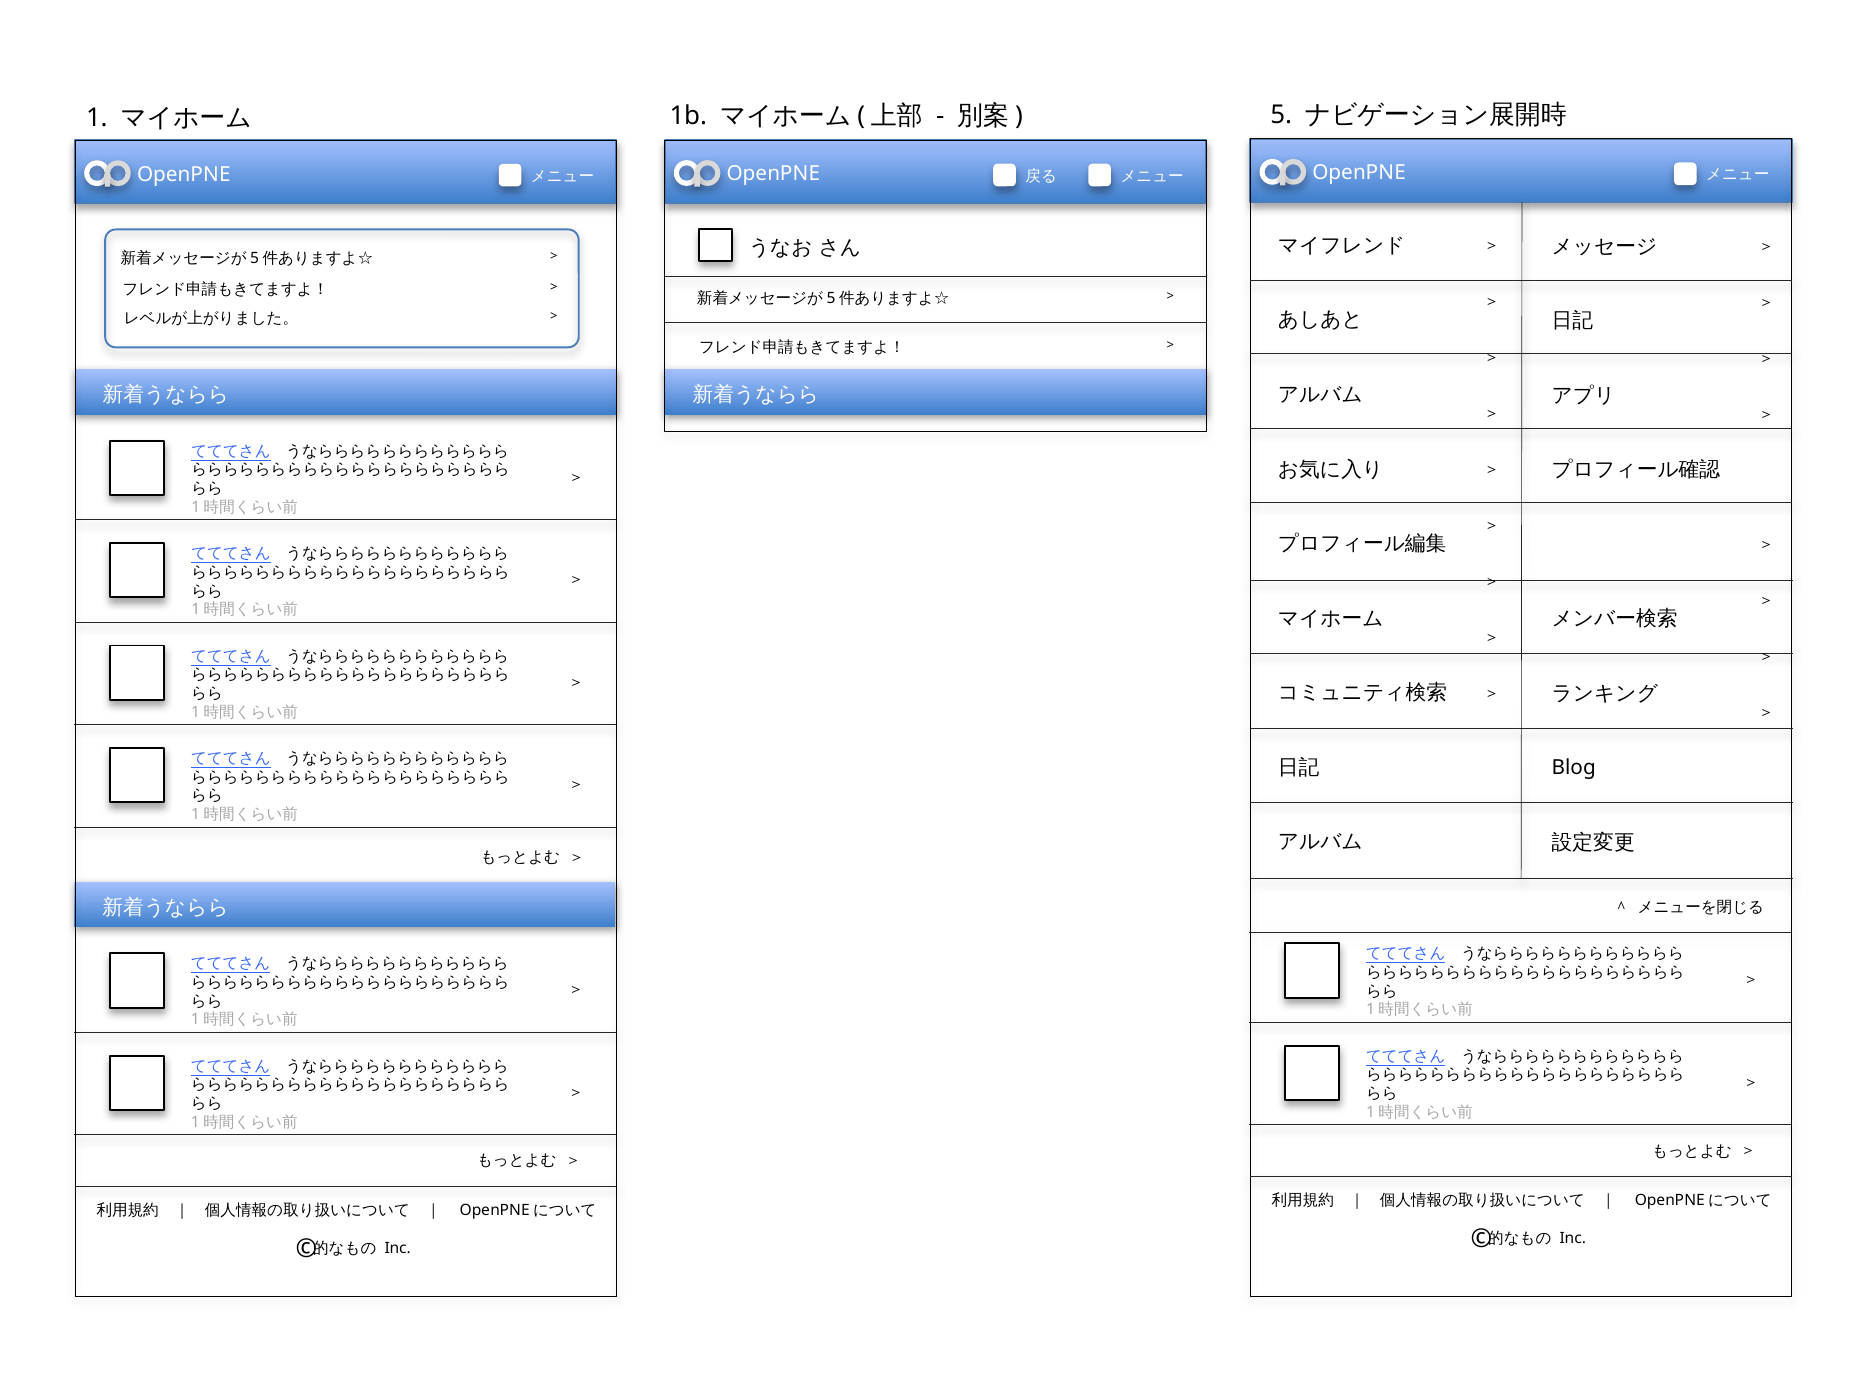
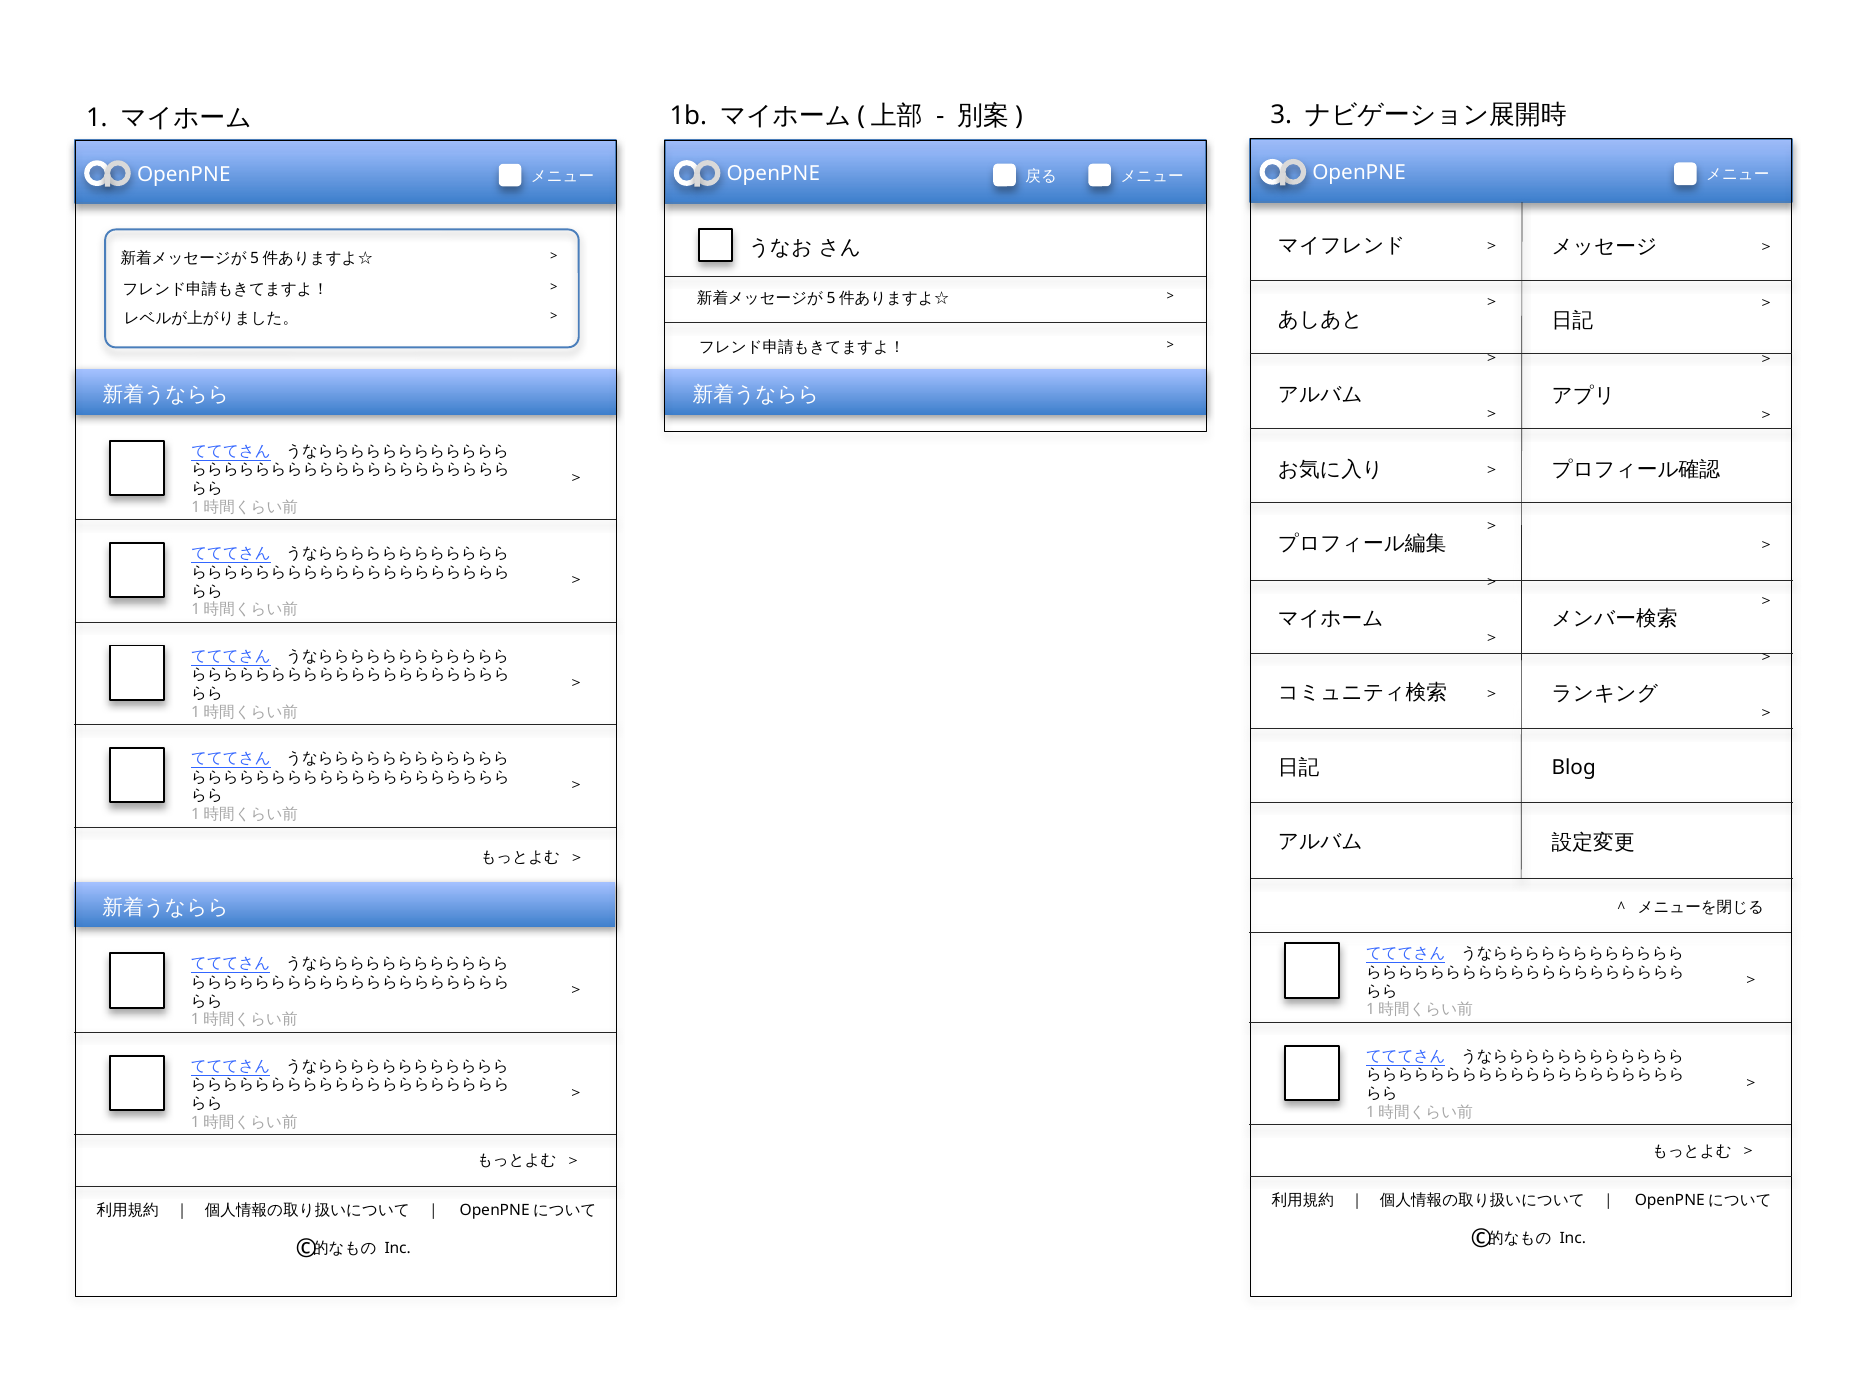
5: 5 -> 3 (1281, 115)
